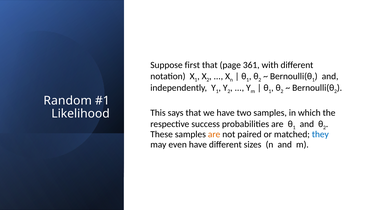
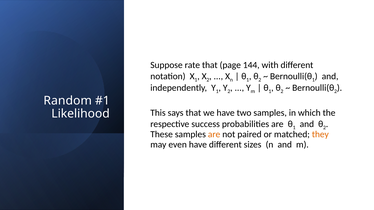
first: first -> rate (192, 65)
361: 361 -> 144 (251, 65)
they colour: blue -> orange (320, 135)
